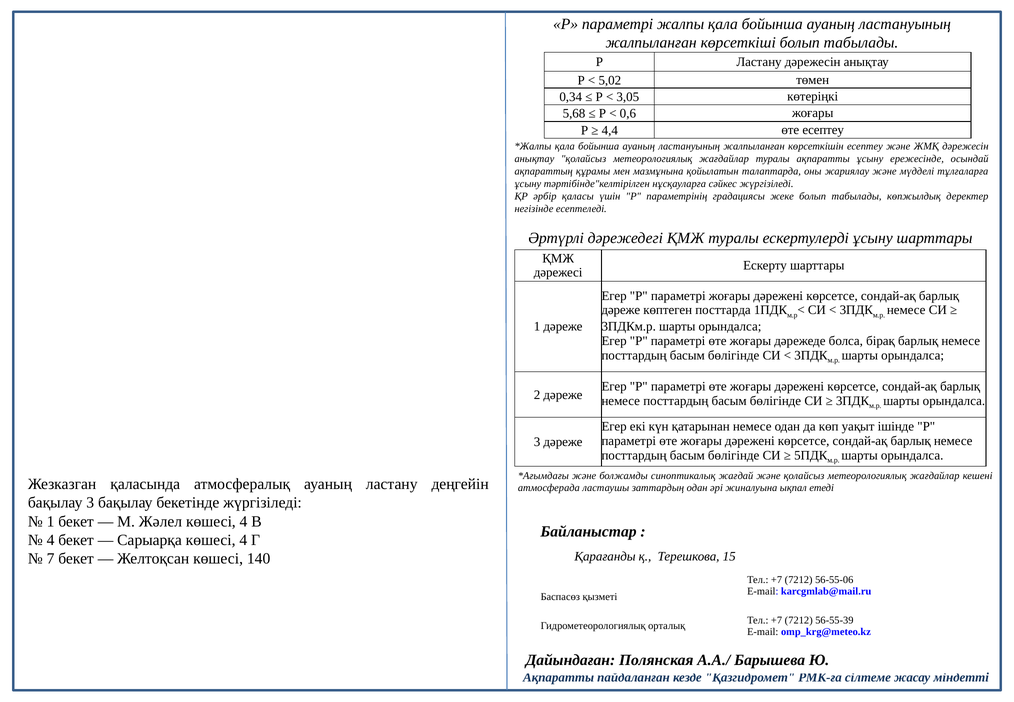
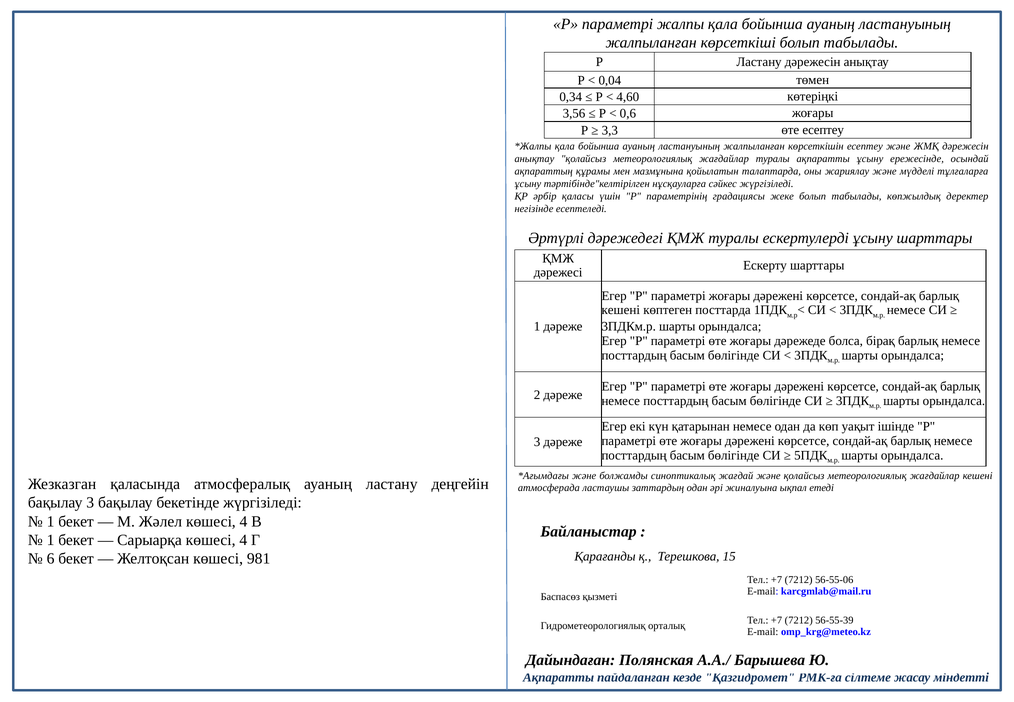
5,02: 5,02 -> 0,04 (610, 80)
3,05: 3,05 -> 4,60 (628, 97)
5,68: 5,68 -> 3,56 (574, 114)
4,4: 4,4 -> 3,3 (610, 130)
дәреже: дәреже -> кешені (621, 310)
4: 4 -> 1 (51, 540)
7: 7 -> 6 (51, 559)
140: 140 -> 981 (259, 559)
